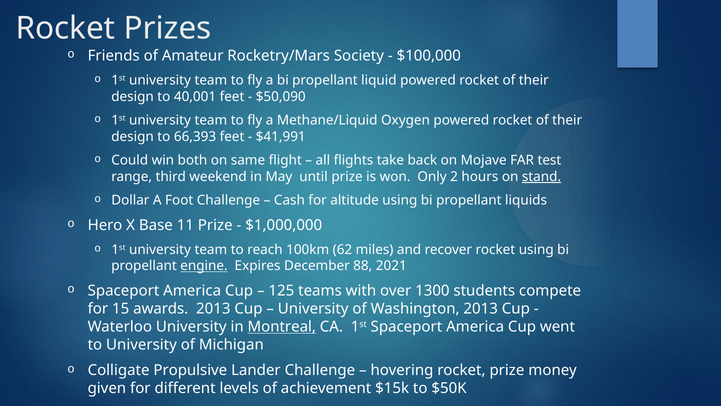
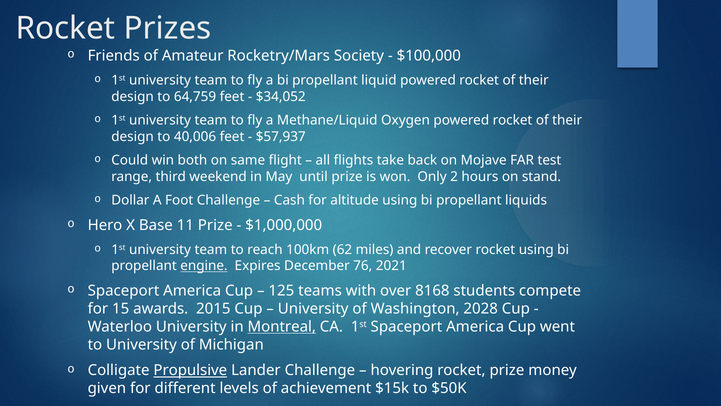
40,001: 40,001 -> 64,759 (195, 96)
$50,090: $50,090 -> $34,052 (281, 96)
66,393: 66,393 -> 40,006 (195, 136)
$41,991: $41,991 -> $57,937 (281, 136)
stand underline: present -> none (541, 176)
88: 88 -> 76 (363, 266)
1300: 1300 -> 8168 (432, 290)
awards 2013: 2013 -> 2015 (213, 308)
Washington 2013: 2013 -> 2028 (481, 308)
Propulsive underline: none -> present (190, 370)
